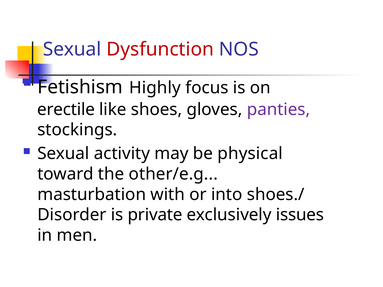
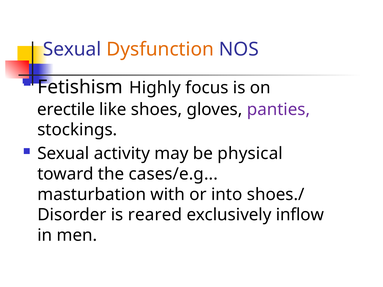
Dysfunction colour: red -> orange (160, 49)
other/e.g: other/e.g -> cases/e.g (173, 174)
private: private -> reared (155, 215)
issues: issues -> inflow (300, 215)
